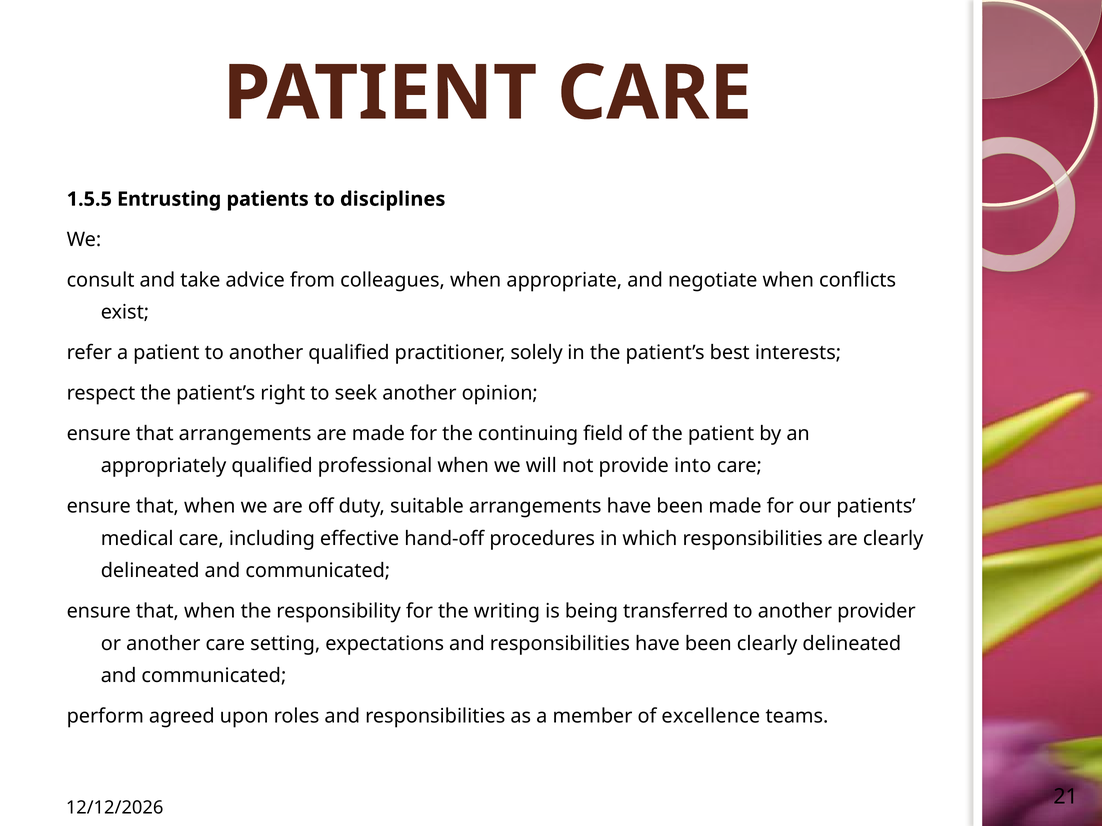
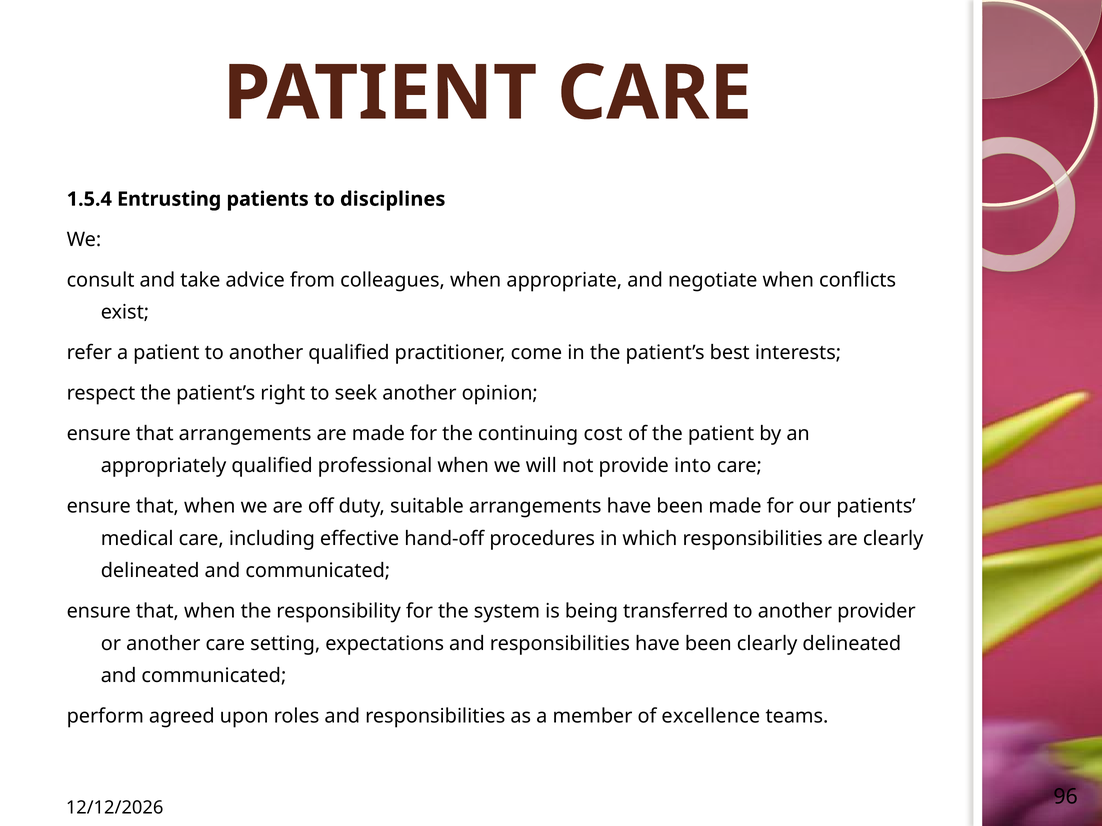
1.5.5: 1.5.5 -> 1.5.4 (89, 199)
solely: solely -> come (536, 353)
field: field -> cost (603, 434)
writing: writing -> system (507, 612)
21: 21 -> 96 (1066, 797)
